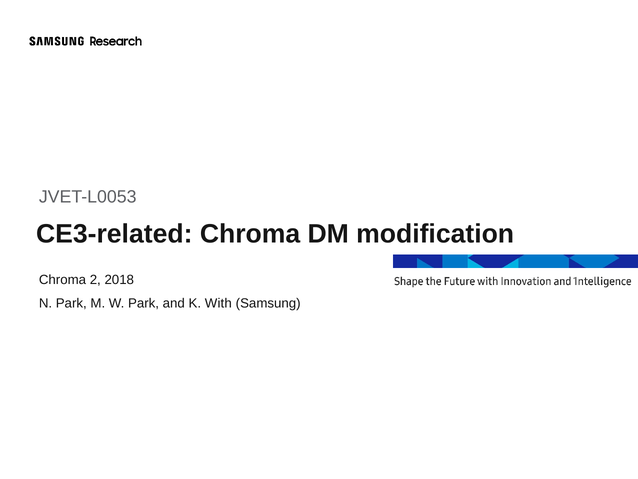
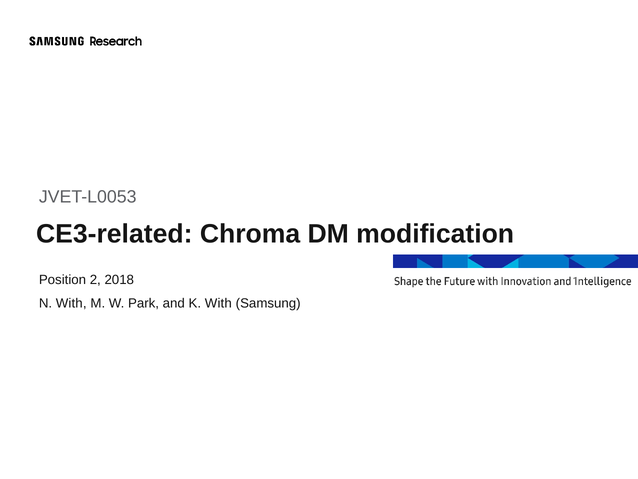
Chroma: Chroma -> Position (62, 280)
N Park: Park -> With (71, 303)
